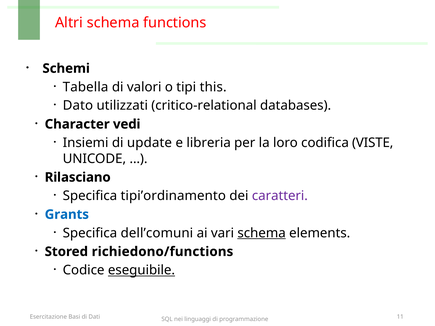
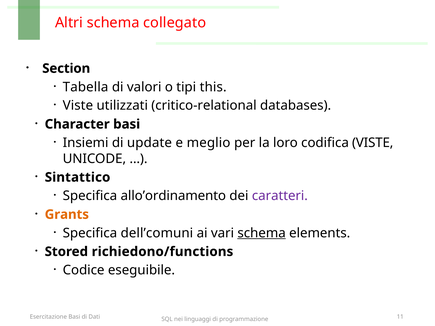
functions: functions -> collegato (175, 23)
Schemi: Schemi -> Section (66, 68)
Dato: Dato -> Viste (78, 106)
Character vedi: vedi -> basi (127, 124)
libreria: libreria -> meglio (209, 143)
Rilasciano: Rilasciano -> Sintattico (78, 177)
tipi’ordinamento: tipi’ordinamento -> allo’ordinamento (173, 196)
Grants colour: blue -> orange (67, 215)
eseguibile underline: present -> none (141, 270)
